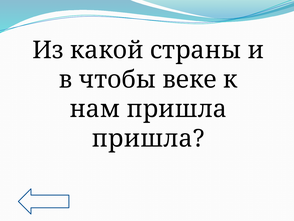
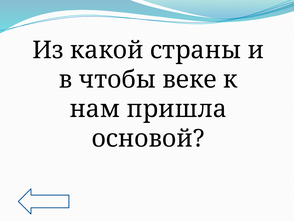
пришла: пришла -> основой (148, 138)
